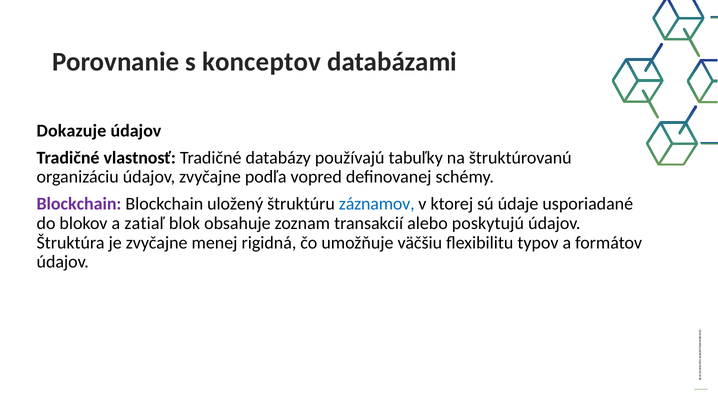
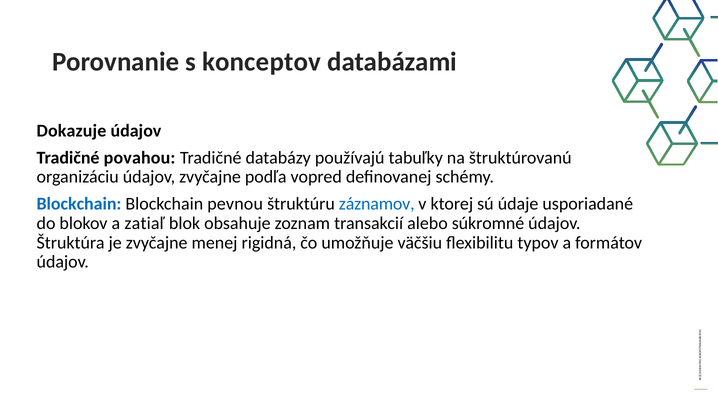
vlastnosť: vlastnosť -> povahou (140, 158)
Blockchain colour: purple -> blue (79, 204)
uložený: uložený -> pevnou (235, 204)
poskytujú: poskytujú -> súkromné (488, 223)
